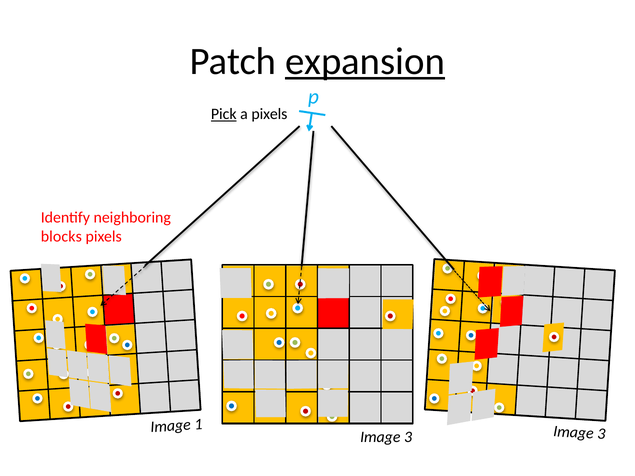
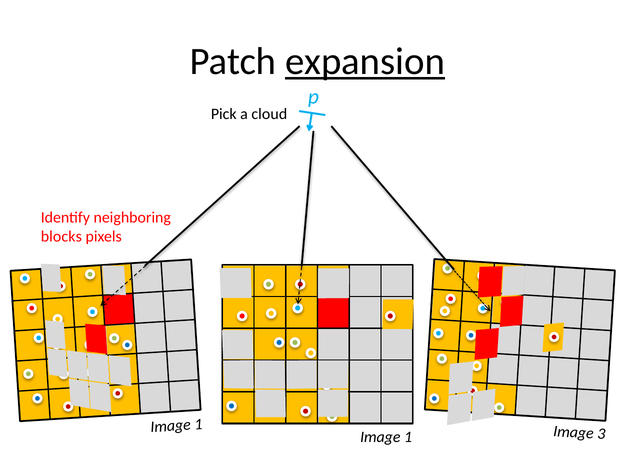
Pick underline: present -> none (224, 114)
a pixels: pixels -> cloud (269, 114)
3: 3 -> 1 (408, 437)
